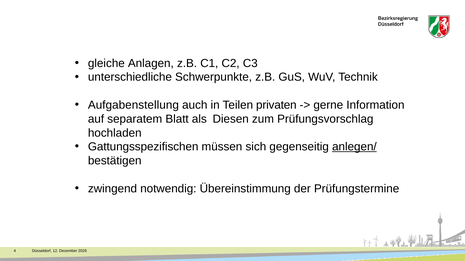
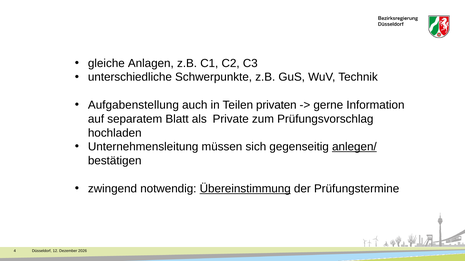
Diesen: Diesen -> Private (231, 119)
Gattungsspezifischen: Gattungsspezifischen -> Unternehmensleitung (143, 147)
Übereinstimmung underline: none -> present (245, 189)
